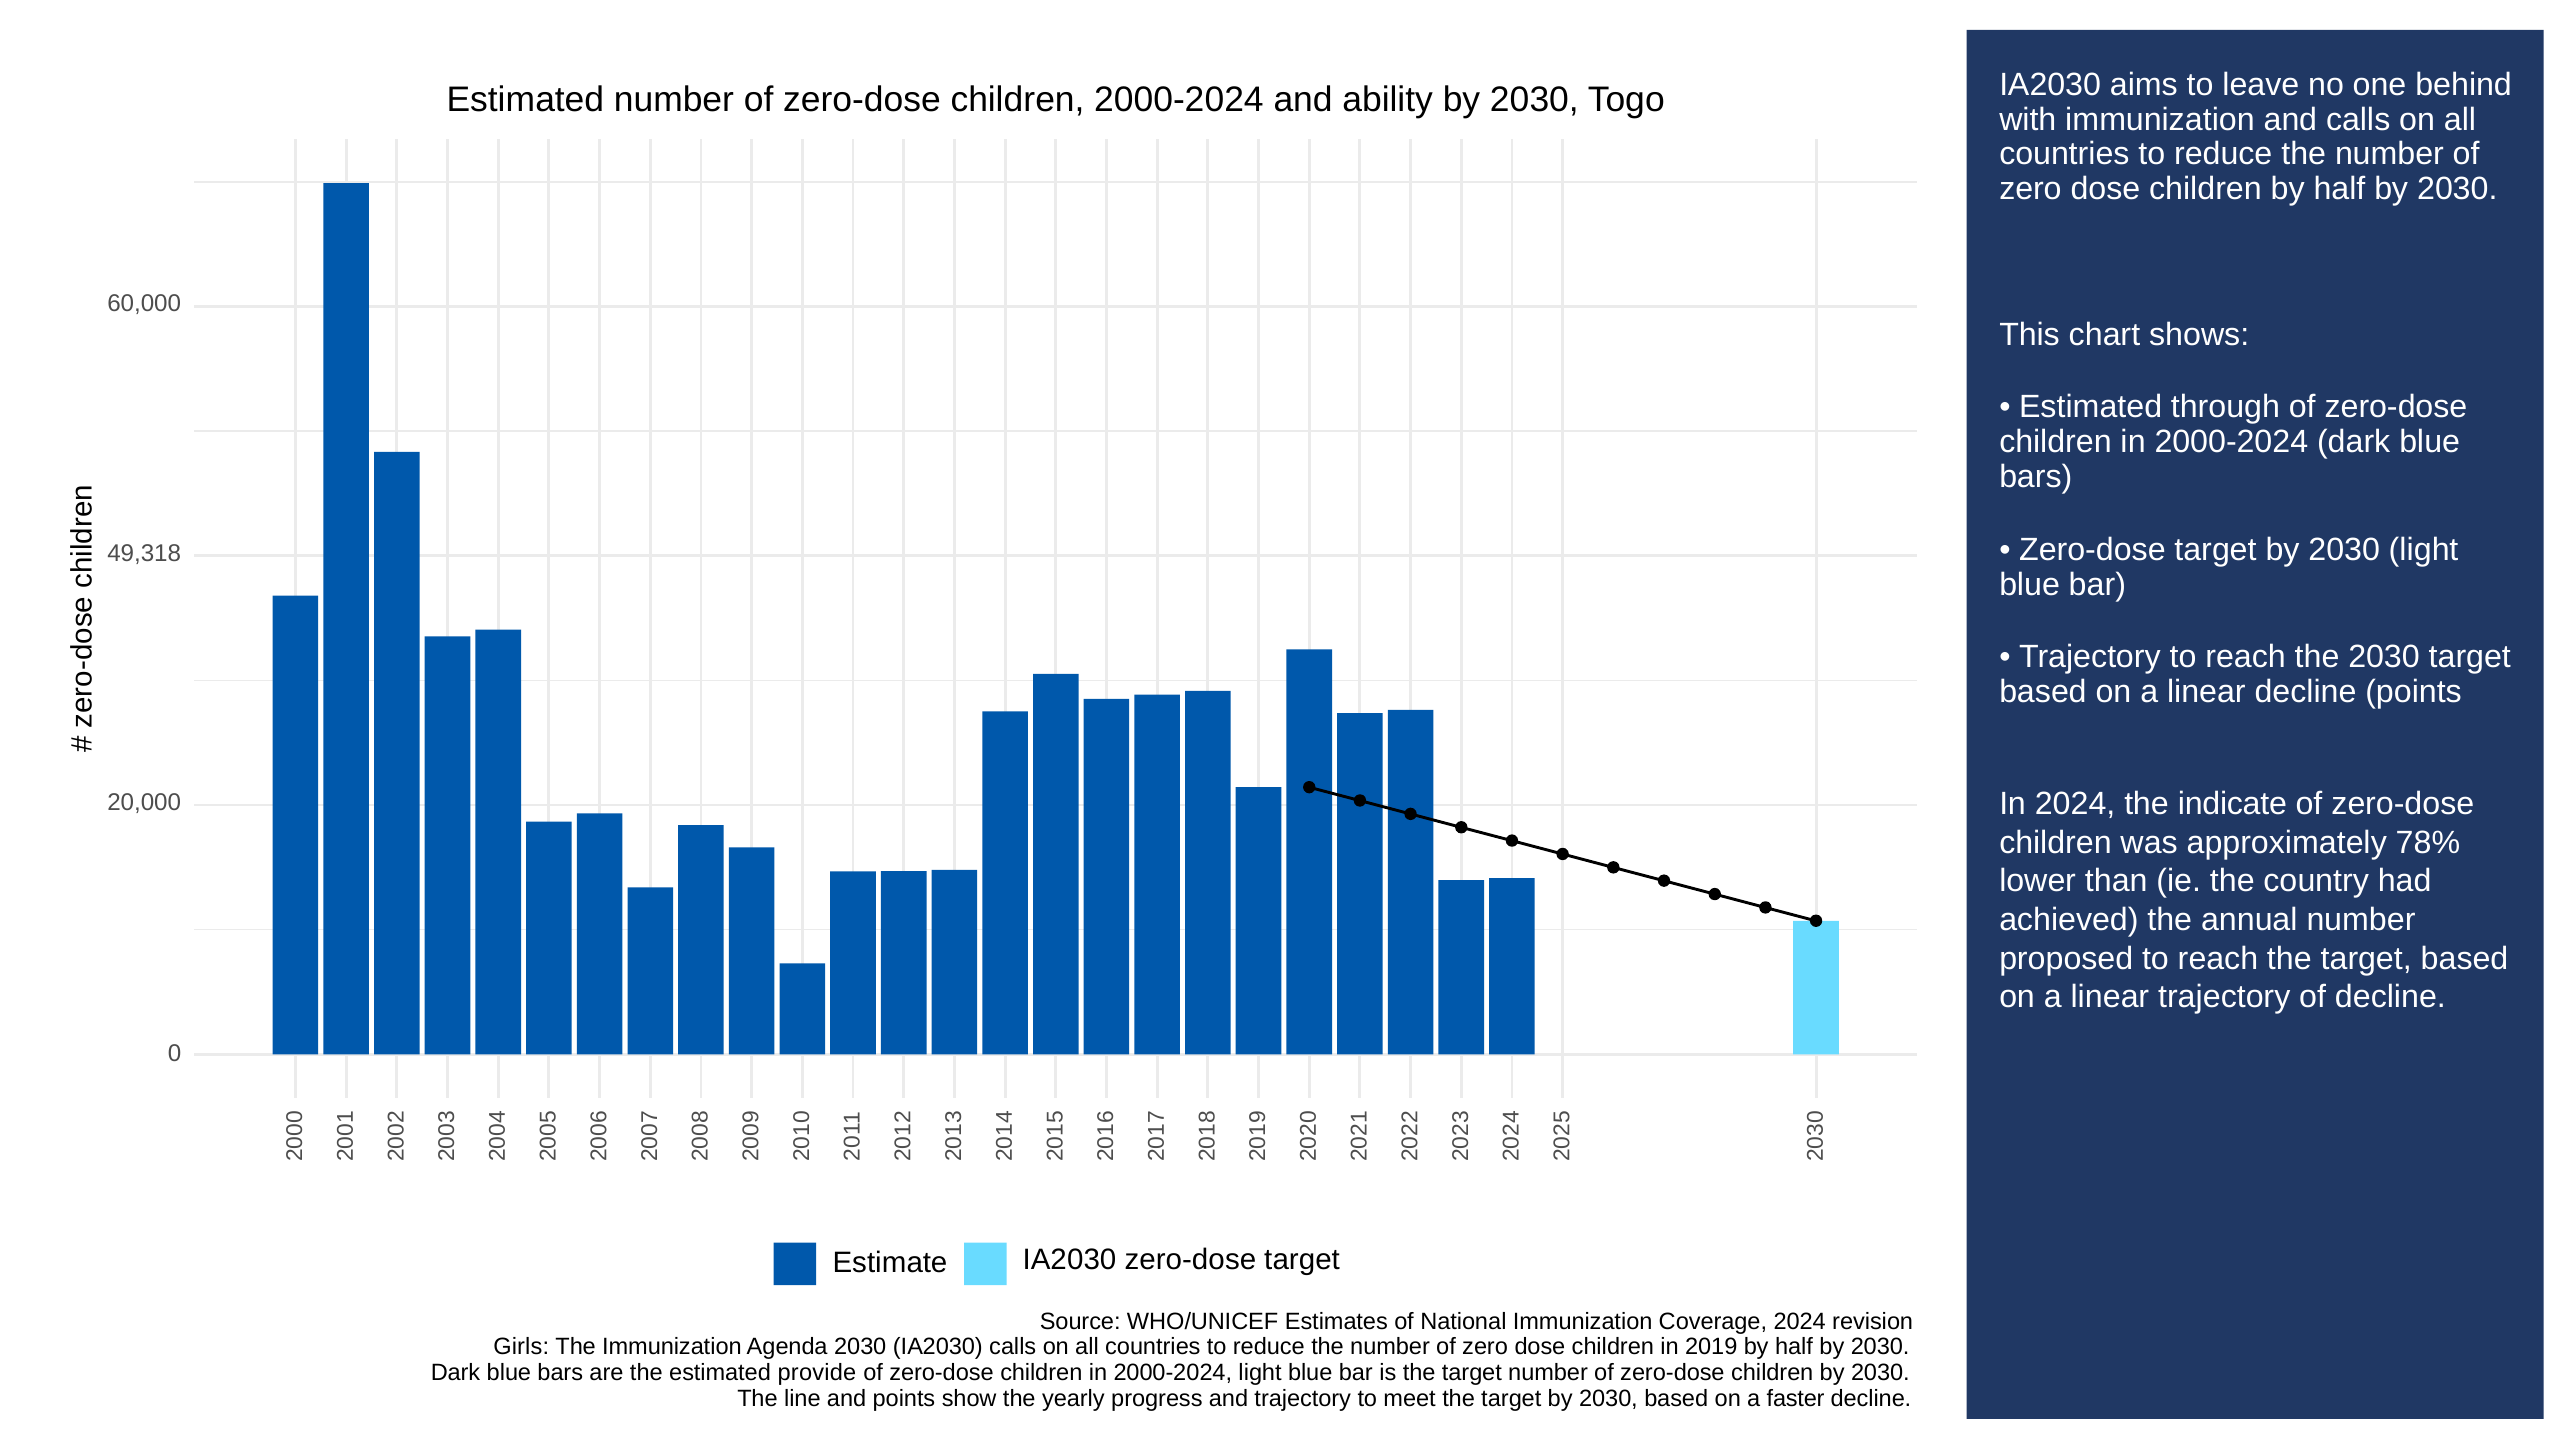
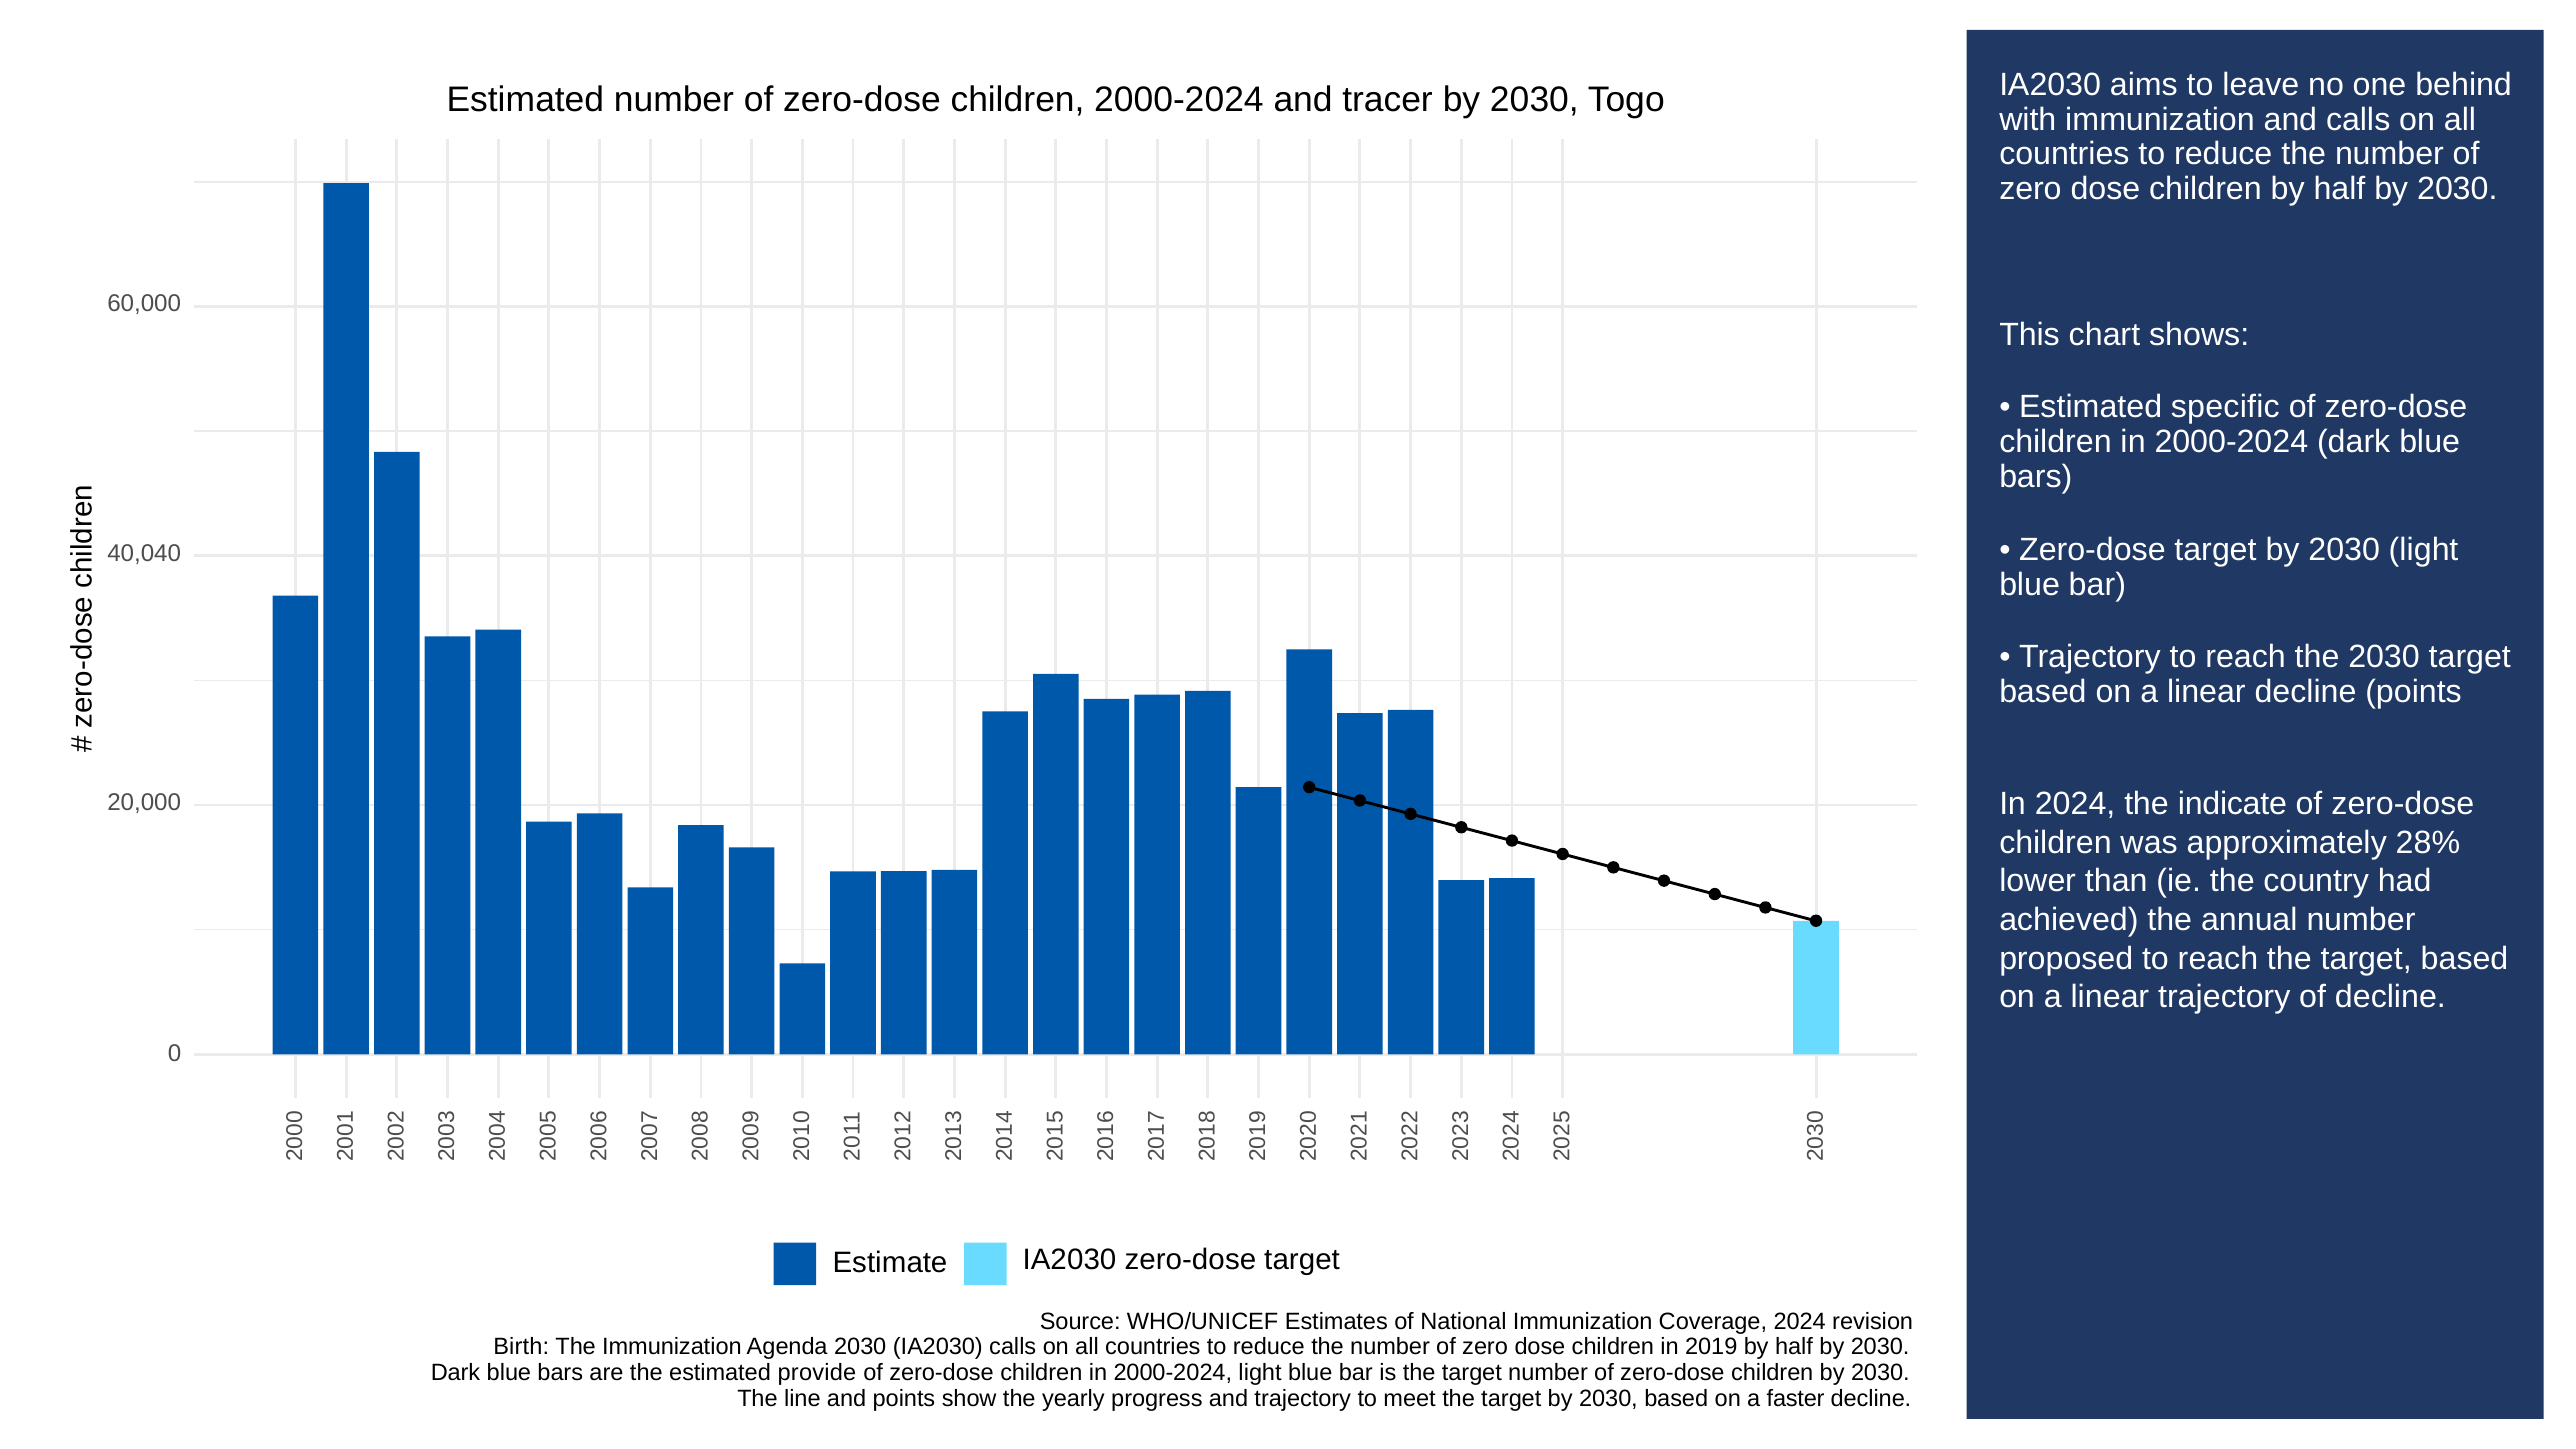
ability: ability -> tracer (1388, 100)
through: through -> specific (2225, 407)
49,318: 49,318 -> 40,040 (144, 553)
78%: 78% -> 28% (2428, 842)
Girls: Girls -> Birth (521, 1347)
